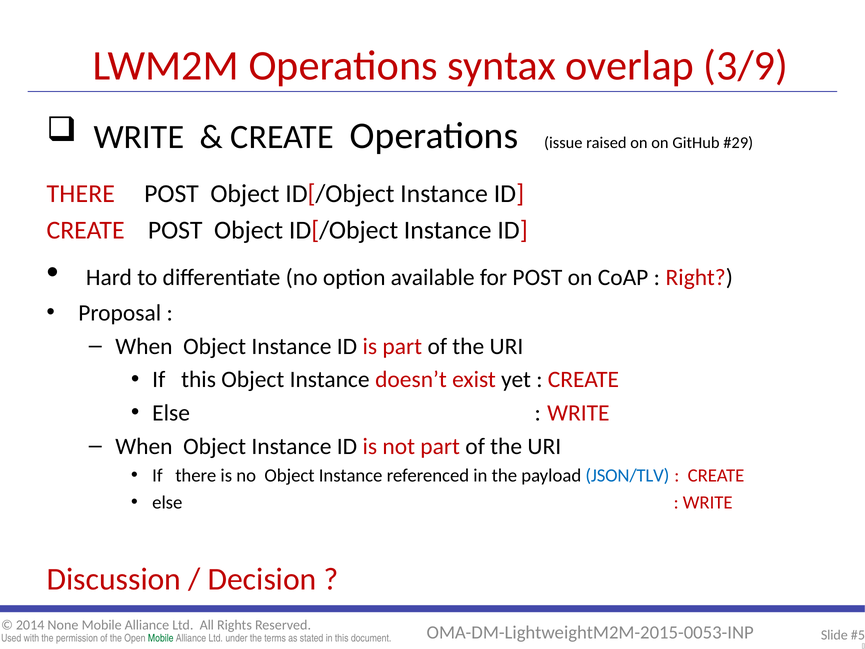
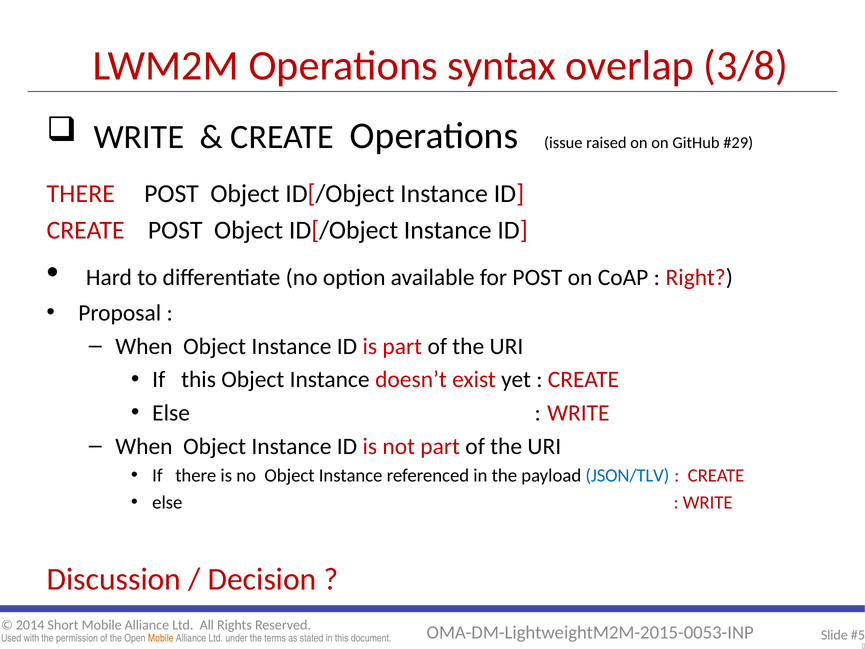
3/9: 3/9 -> 3/8 (746, 66)
None: None -> Short (63, 625)
Mobile colour: green -> orange (161, 638)
